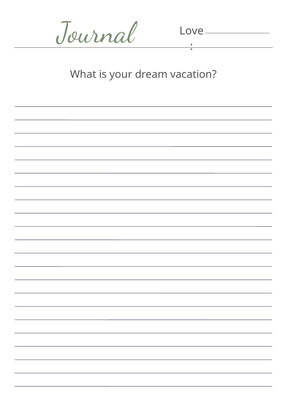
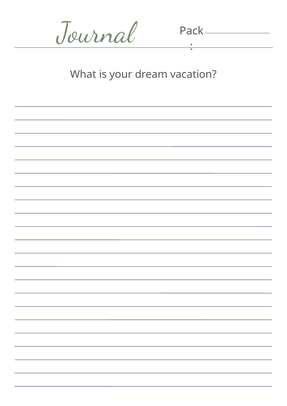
Love: Love -> Pack (192, 31)
